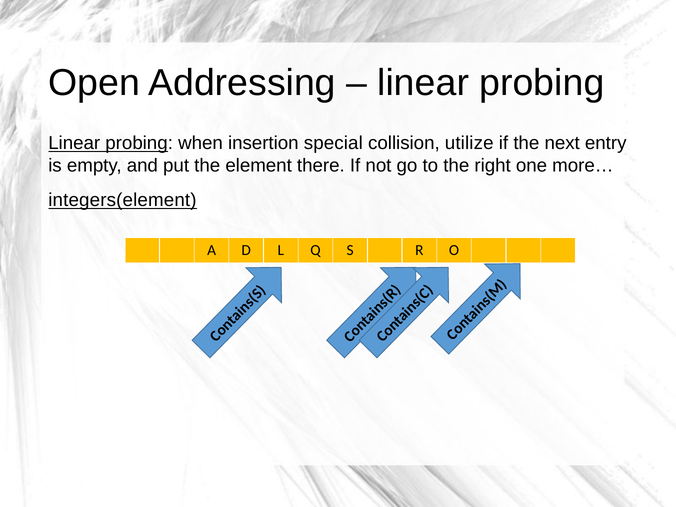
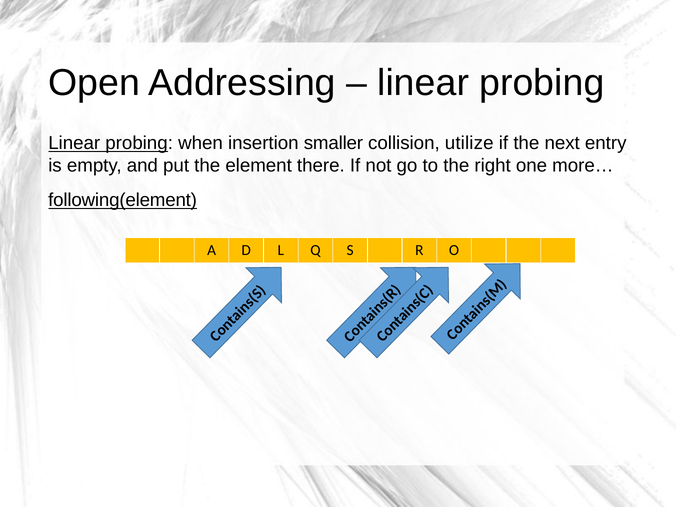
special: special -> smaller (333, 143)
integers(element: integers(element -> following(element (123, 200)
